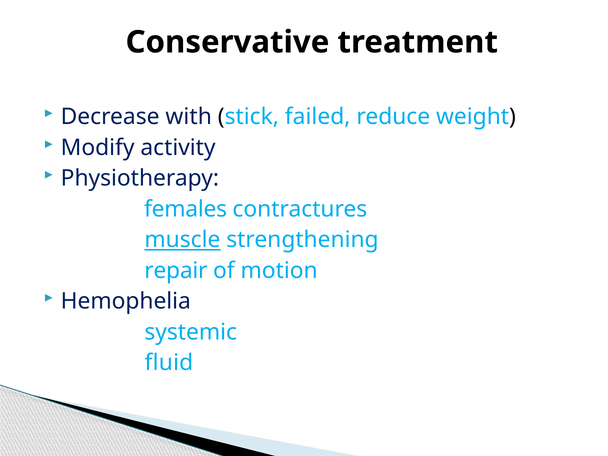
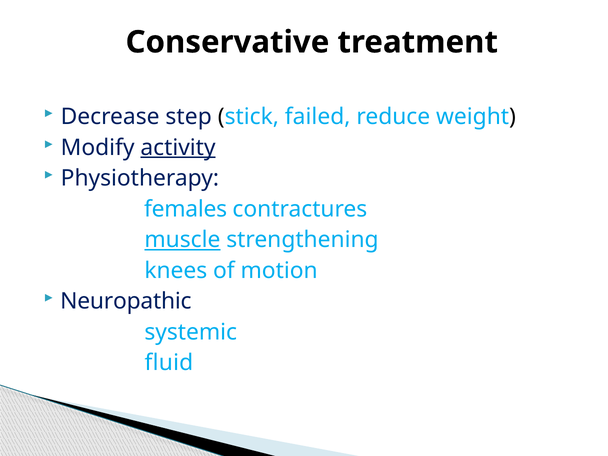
with: with -> step (189, 117)
activity underline: none -> present (178, 148)
repair: repair -> knees (176, 271)
Hemophelia: Hemophelia -> Neuropathic (126, 301)
